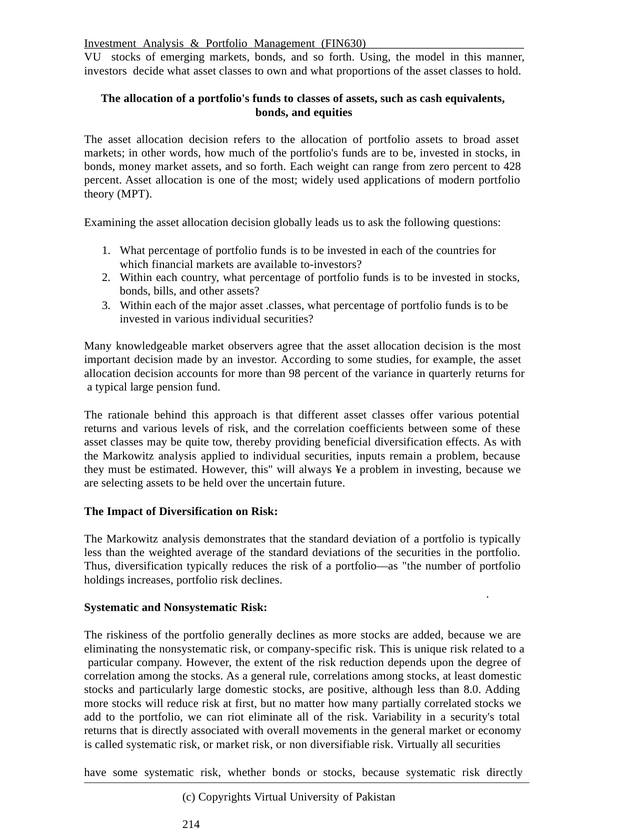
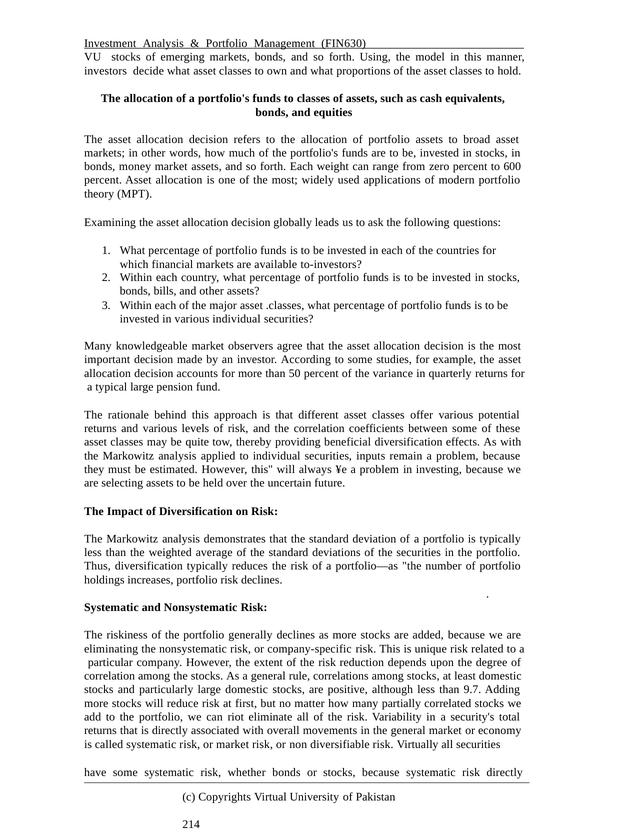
428: 428 -> 600 (512, 166)
98: 98 -> 50 (295, 373)
8.0: 8.0 -> 9.7 (472, 689)
